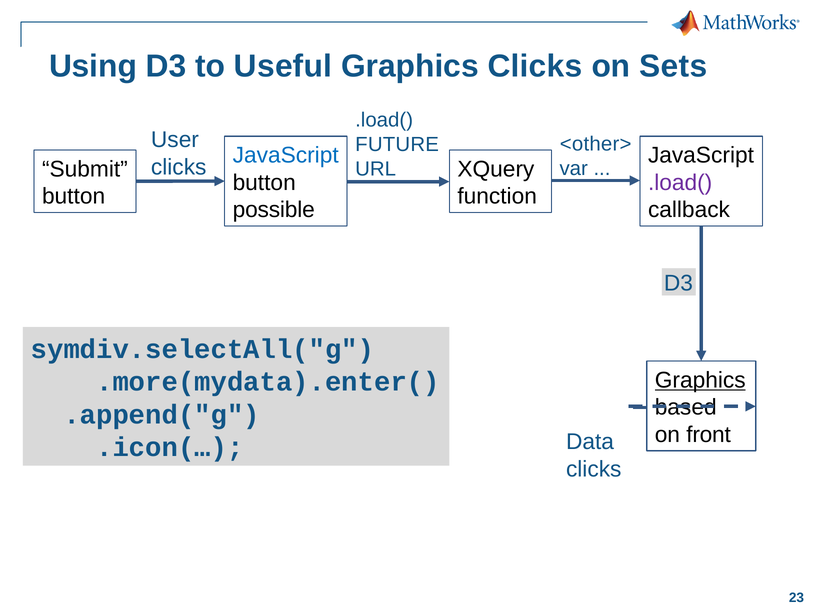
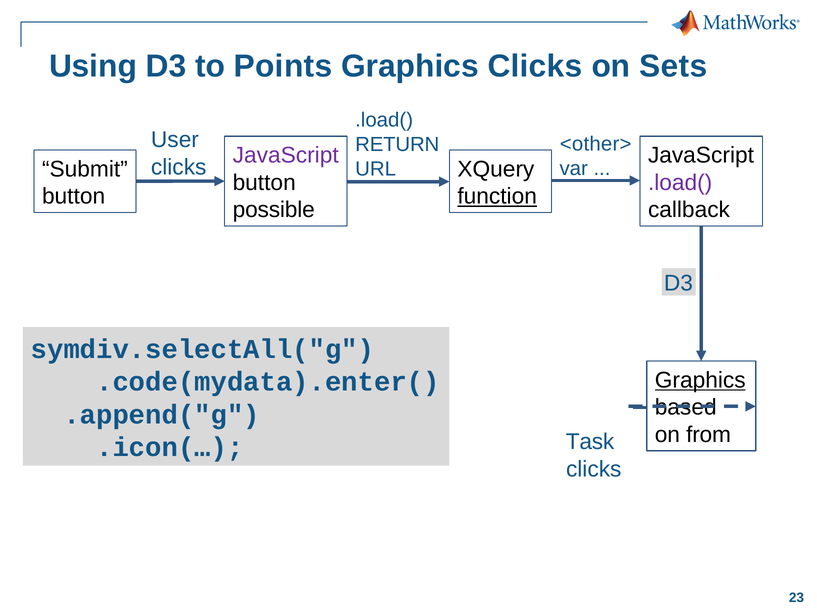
Useful: Useful -> Points (283, 66)
FUTURE: FUTURE -> RETURN (397, 144)
JavaScript colour: blue -> purple (286, 155)
function underline: none -> present (497, 196)
.more(mydata).enter(: .more(mydata).enter( -> .code(mydata).enter( (268, 382)
front: front -> from (709, 435)
Data: Data -> Task (590, 442)
